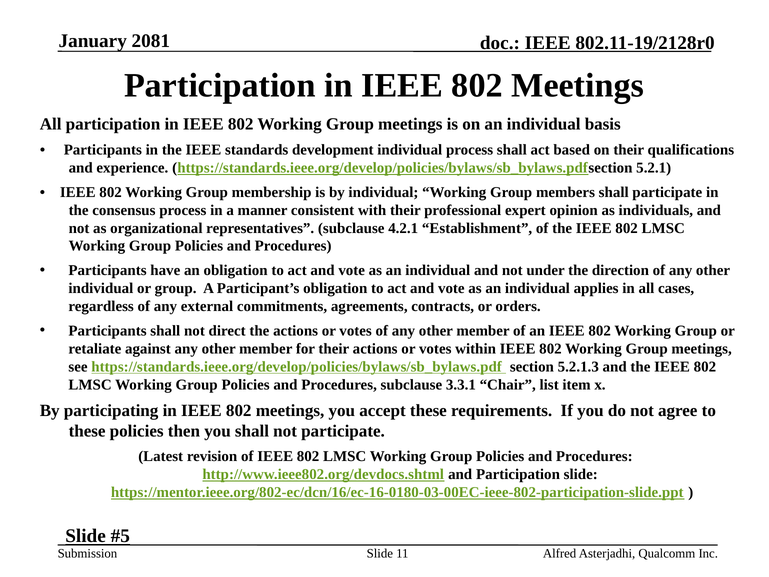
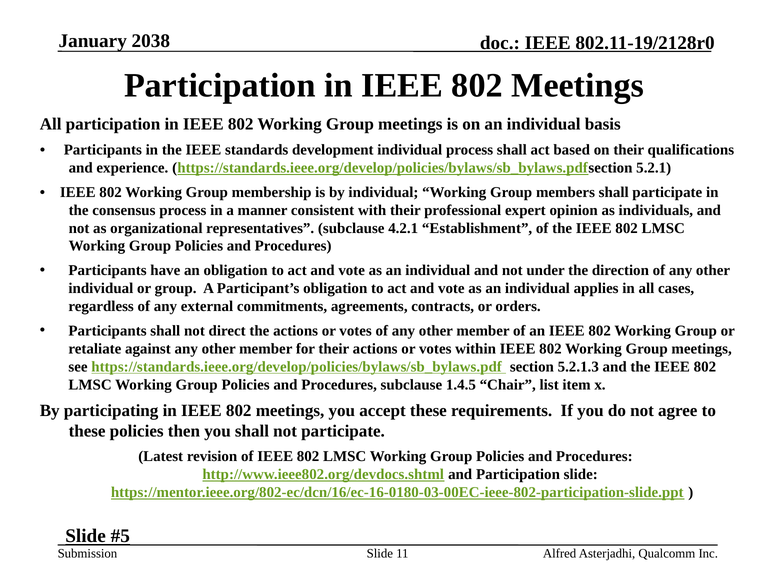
2081: 2081 -> 2038 (151, 41)
3.3.1: 3.3.1 -> 1.4.5 (461, 384)
